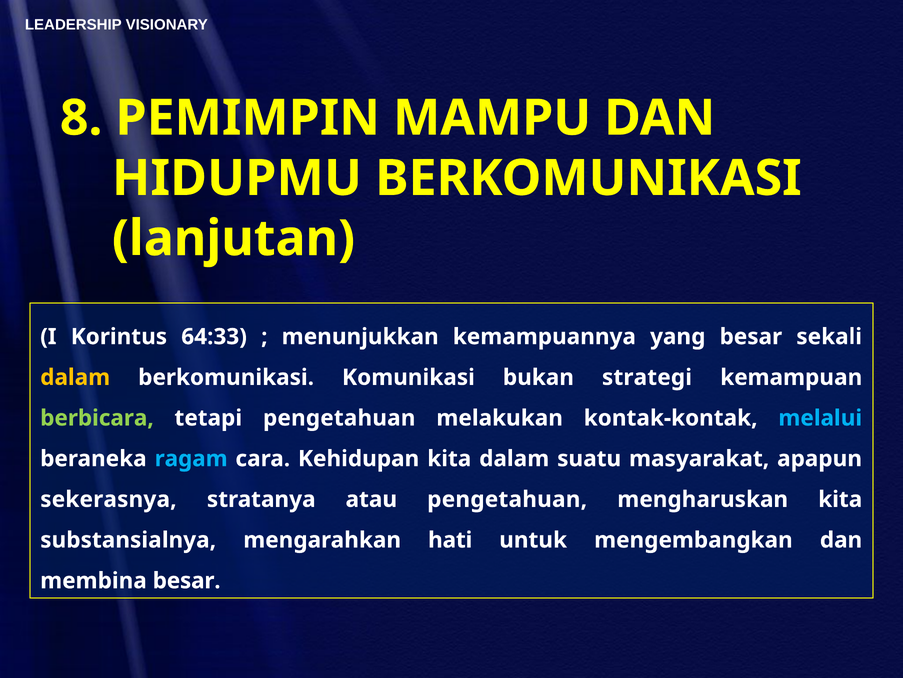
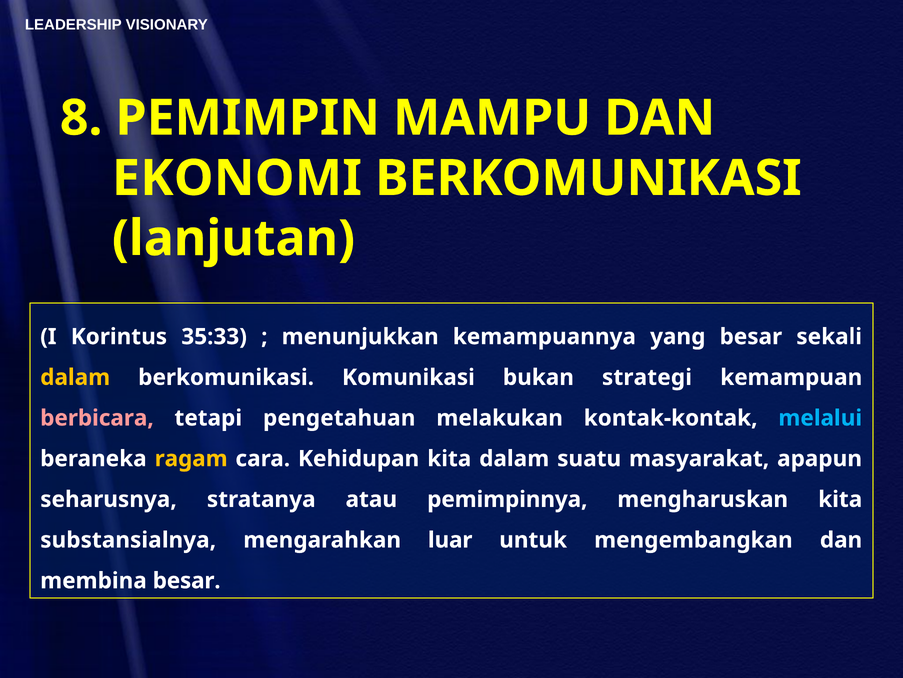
HIDUPMU: HIDUPMU -> EKONOMI (237, 178)
64:33: 64:33 -> 35:33 (214, 336)
berbicara colour: light green -> pink (97, 418)
ragam colour: light blue -> yellow (191, 458)
sekerasnya: sekerasnya -> seharusnya (108, 499)
atau pengetahuan: pengetahuan -> pemimpinnya (507, 499)
hati: hati -> luar (450, 540)
